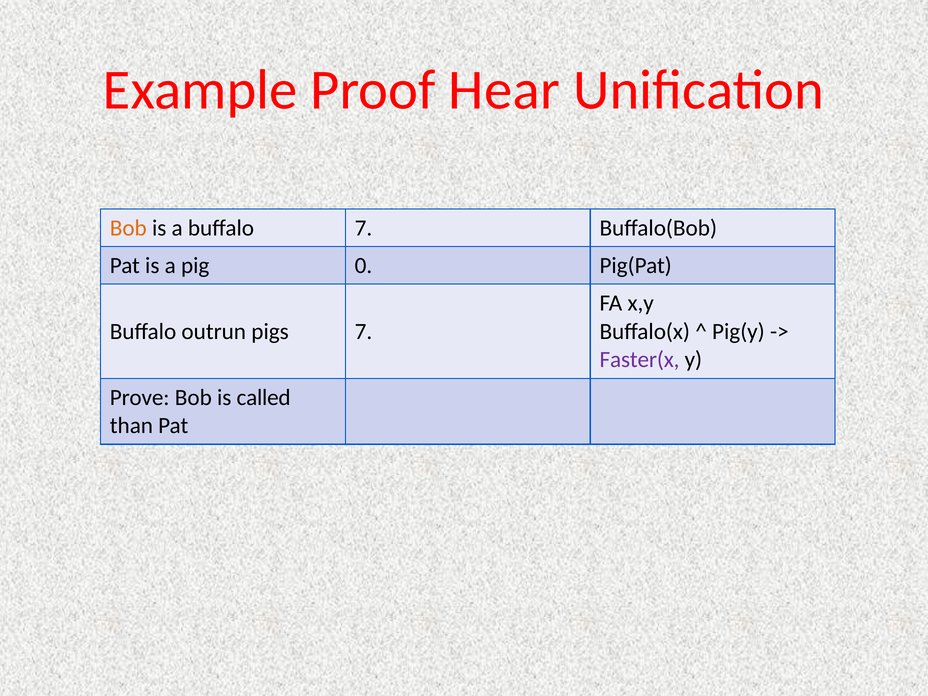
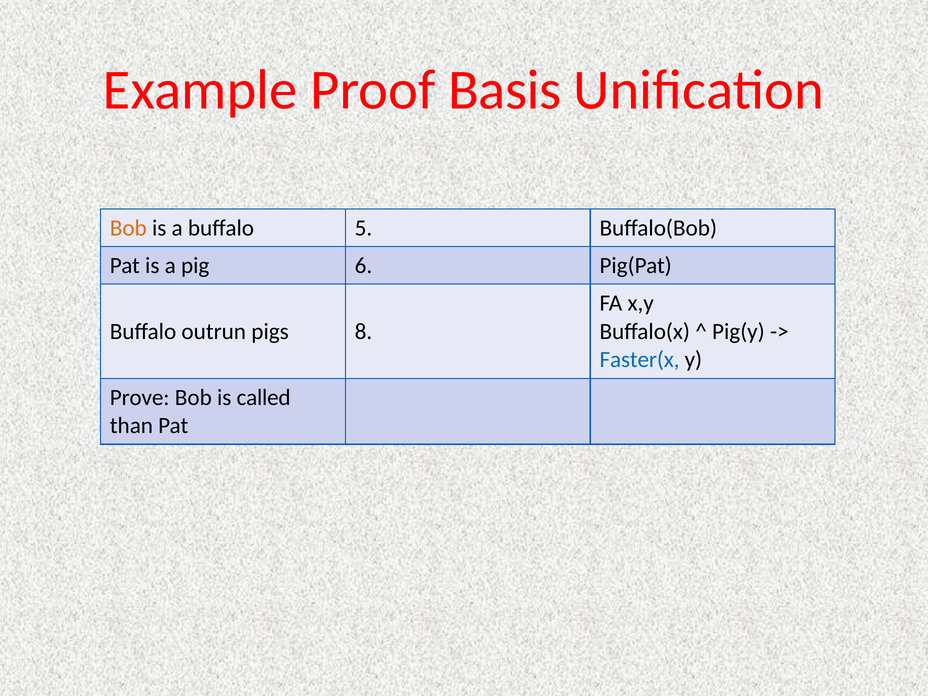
Hear: Hear -> Basis (505, 90)
buffalo 7: 7 -> 5 (363, 228)
0: 0 -> 6 (363, 266)
pigs 7: 7 -> 8 (363, 331)
Faster(x colour: purple -> blue (640, 360)
